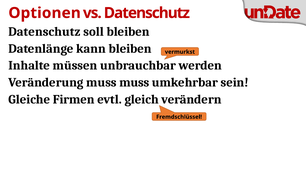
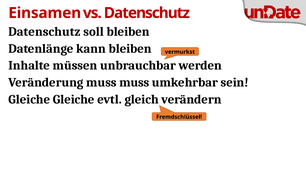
Optionen: Optionen -> Einsamen (45, 13)
Gleiche Firmen: Firmen -> Gleiche (74, 99)
